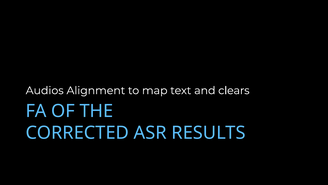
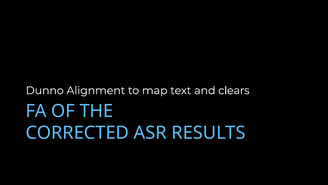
Audios: Audios -> Dunno (45, 90)
